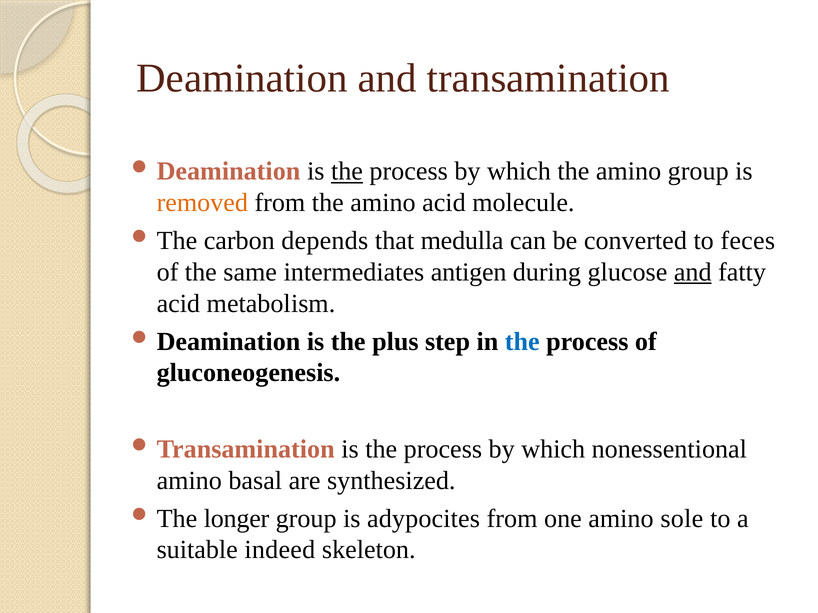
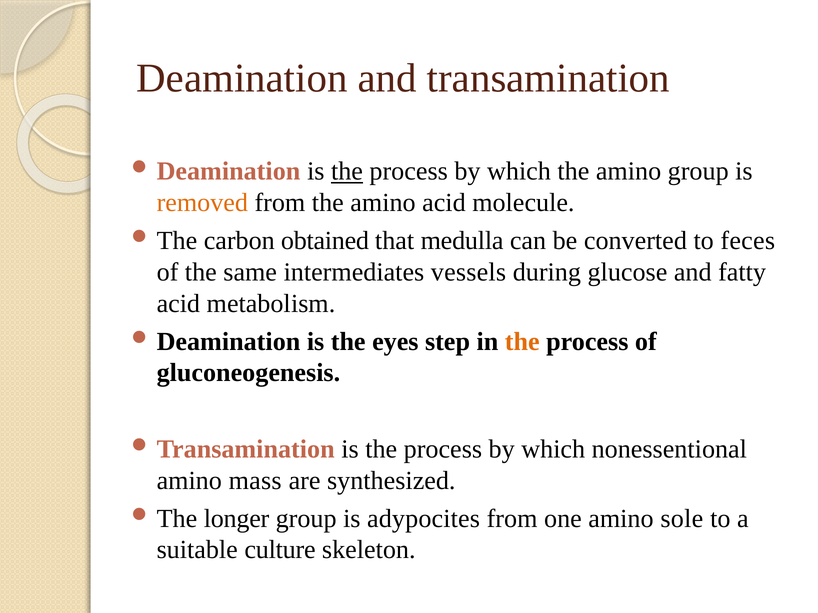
depends: depends -> obtained (325, 241)
antigen: antigen -> vessels (468, 272)
and underline: present -> none (693, 272)
plus: plus -> eyes (395, 342)
the colour: blue -> orange (522, 342)
basal: basal -> mass (255, 481)
indeed: indeed -> culture (280, 550)
